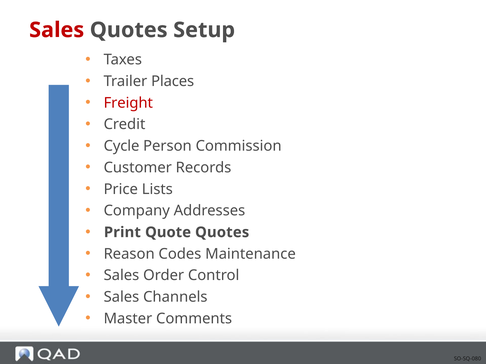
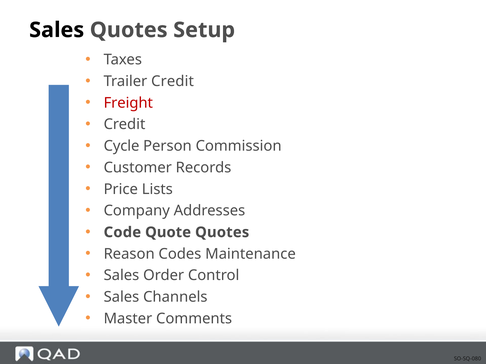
Sales colour: red -> black (57, 30)
Trailer Places: Places -> Credit (173, 81)
Print: Print -> Code (122, 233)
